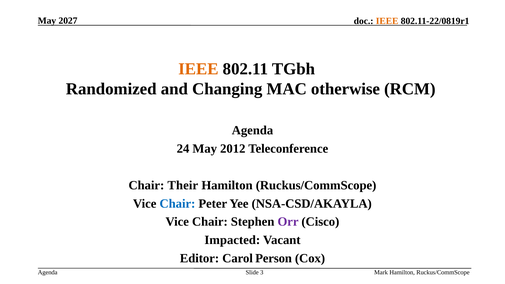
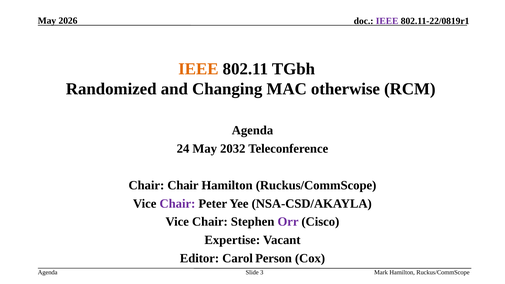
2027: 2027 -> 2026 (68, 21)
IEEE colour: orange -> purple (387, 21)
2012: 2012 -> 2032 (233, 149)
Chair Their: Their -> Chair (183, 185)
Chair colour: blue -> purple (177, 204)
Impacted: Impacted -> Expertise (232, 240)
